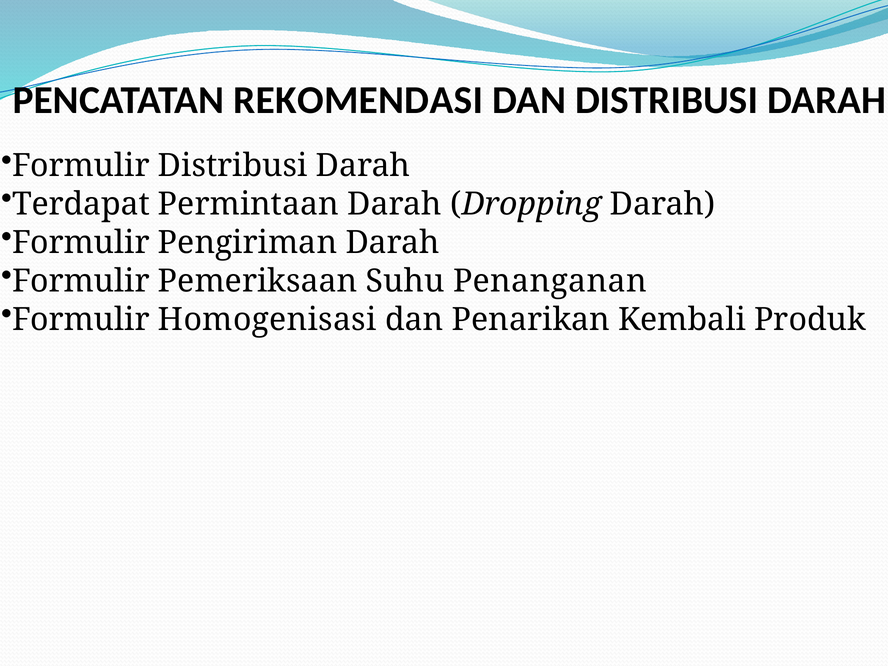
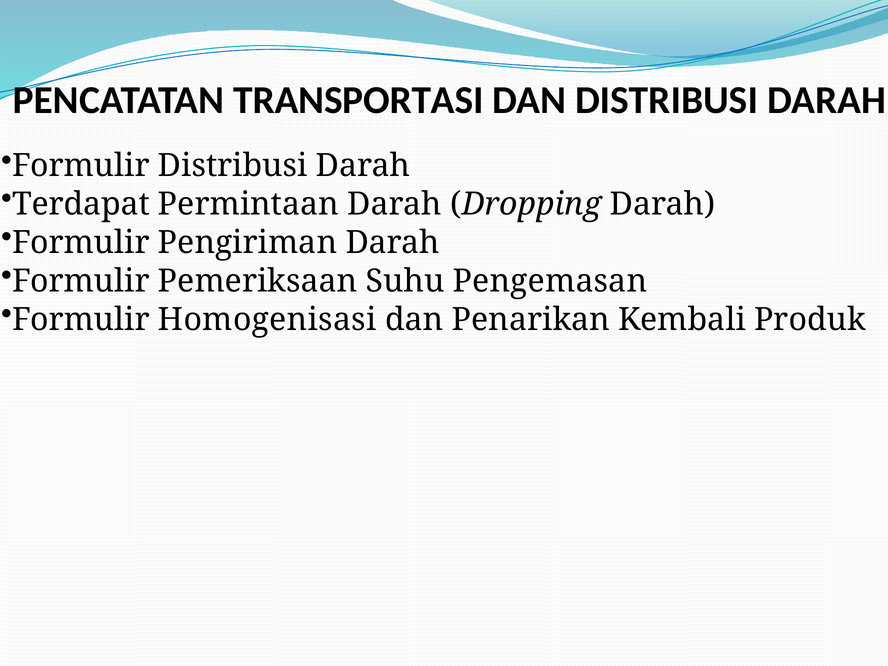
REKOMENDASI: REKOMENDASI -> TRANSPORTASI (358, 100)
Penanganan: Penanganan -> Pengemasan (550, 281)
